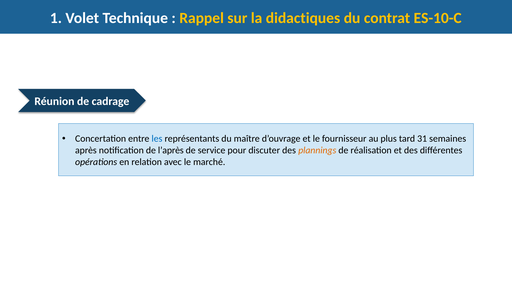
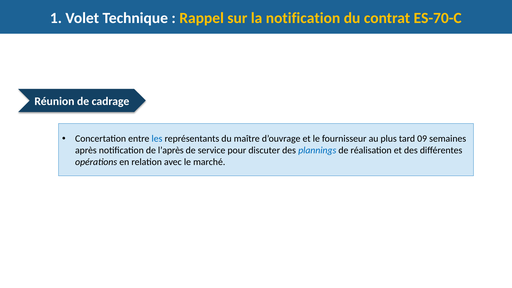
la didactiques: didactiques -> notification (303, 18)
ES-10-C: ES-10-C -> ES-70-C (438, 18)
31: 31 -> 09 (422, 139)
plannings colour: orange -> blue (317, 150)
